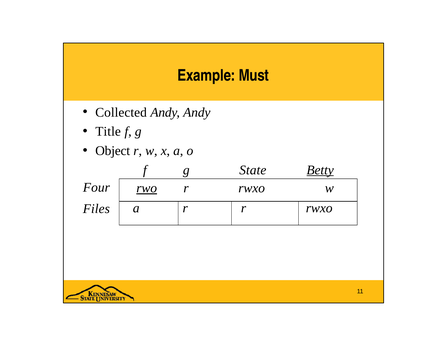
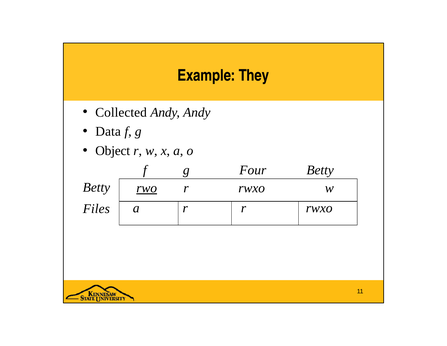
Must: Must -> They (254, 76)
Title: Title -> Data (108, 131)
State: State -> Four (253, 170)
Betty underline: present -> none (320, 170)
Four: Four -> Betty (96, 187)
